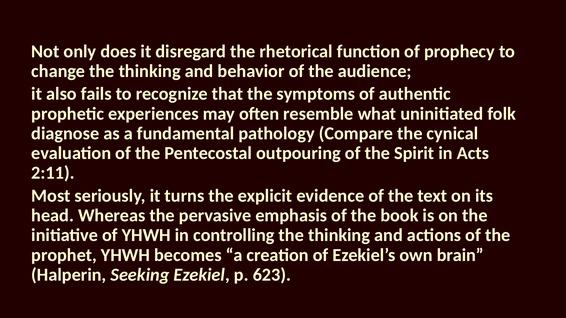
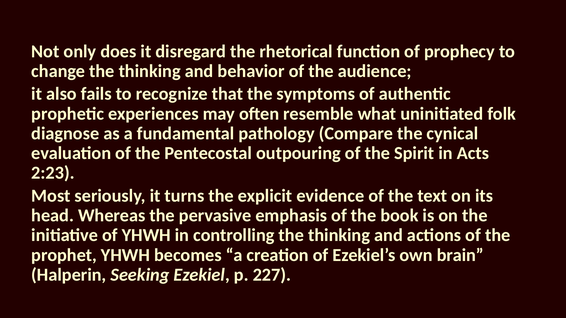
2:11: 2:11 -> 2:23 (53, 173)
623: 623 -> 227 (272, 275)
